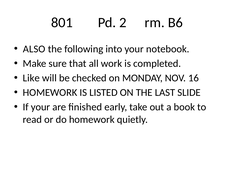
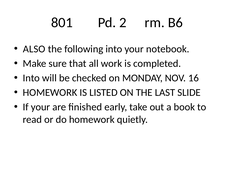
Like: Like -> Into (31, 78)
